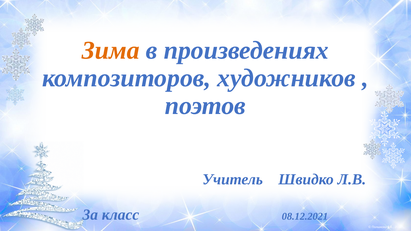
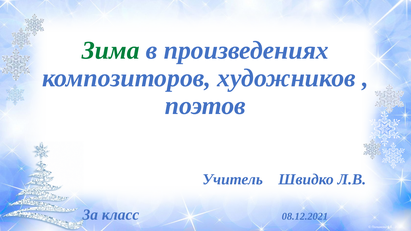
Зима colour: orange -> green (111, 50)
